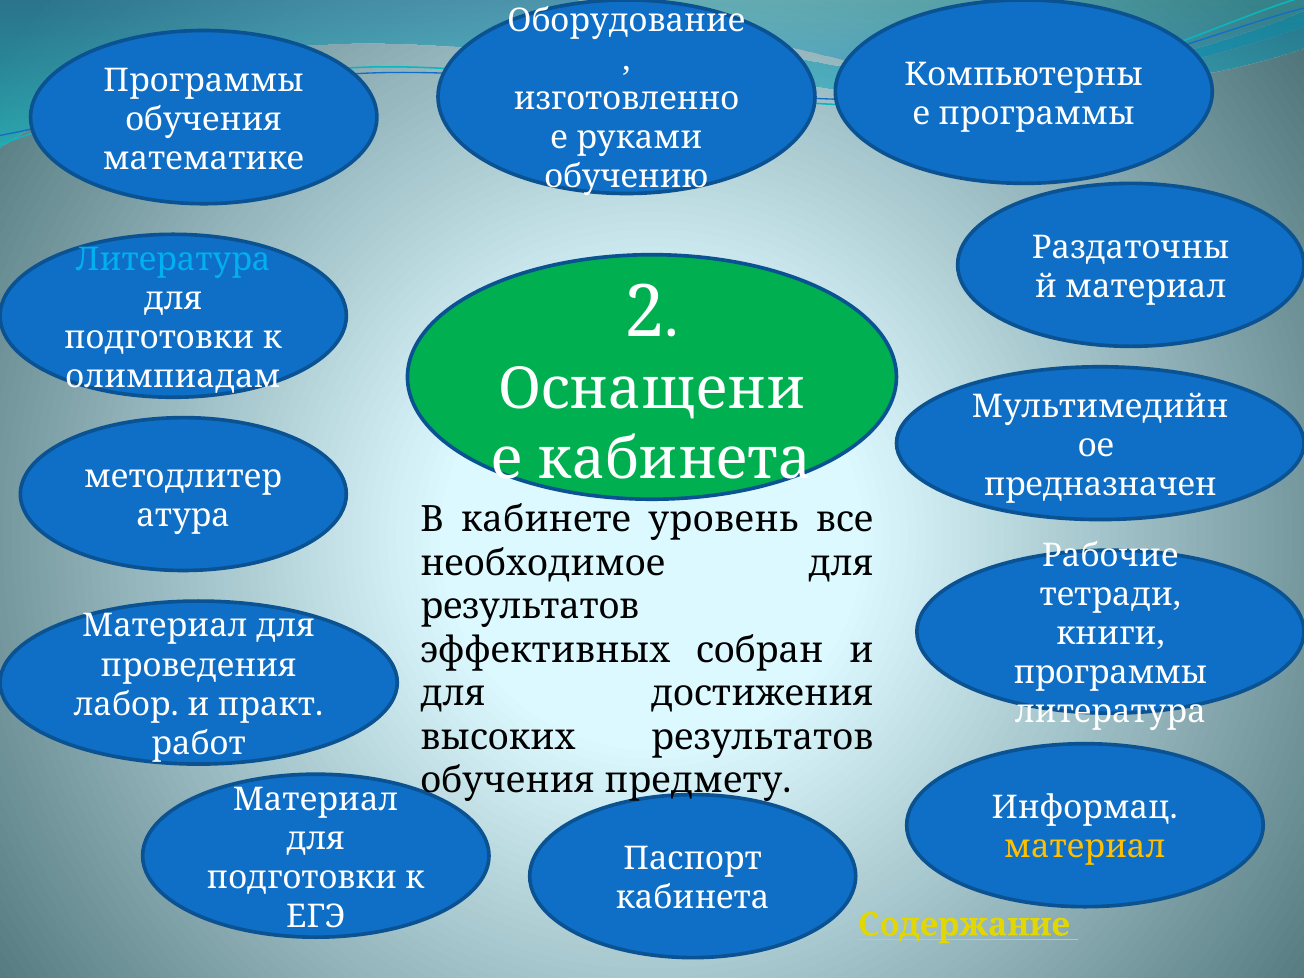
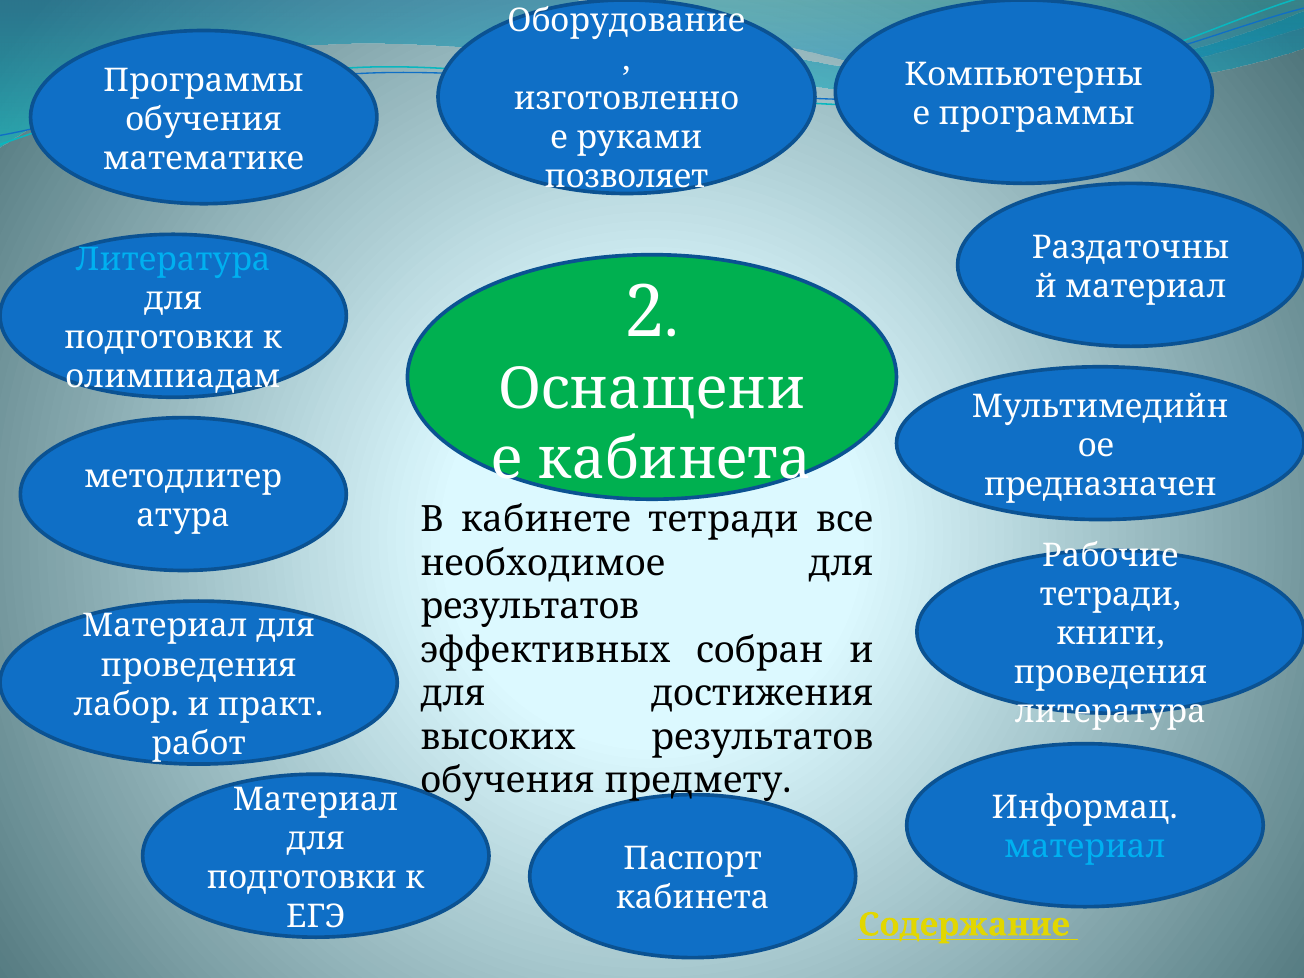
обучению: обучению -> позволяет (626, 177)
кабинете уровень: уровень -> тетради (723, 520)
программы: программы -> проведения (1111, 673)
материал colour: yellow -> light blue (1085, 847)
